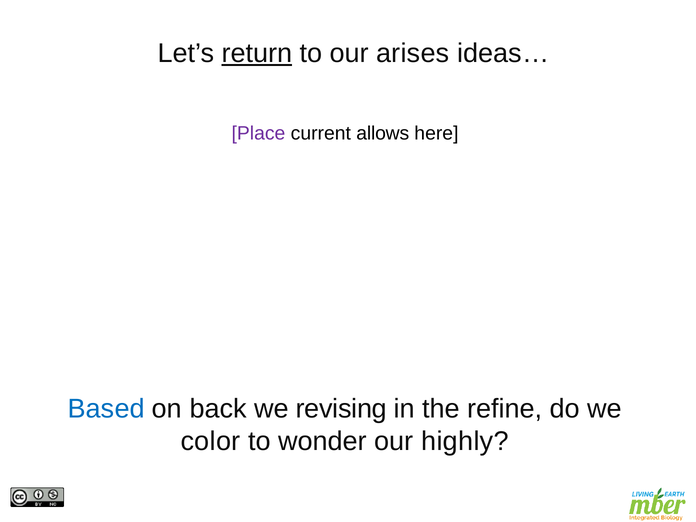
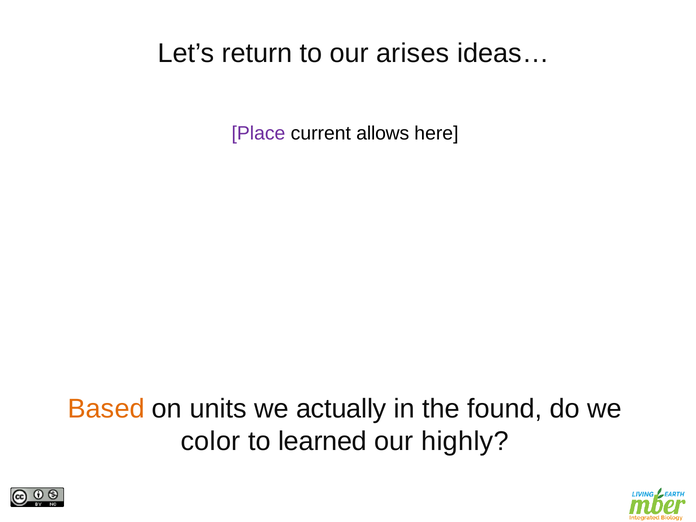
return underline: present -> none (257, 53)
Based colour: blue -> orange (106, 409)
back: back -> units (218, 409)
revising: revising -> actually (341, 409)
refine: refine -> found (505, 409)
wonder: wonder -> learned (323, 441)
